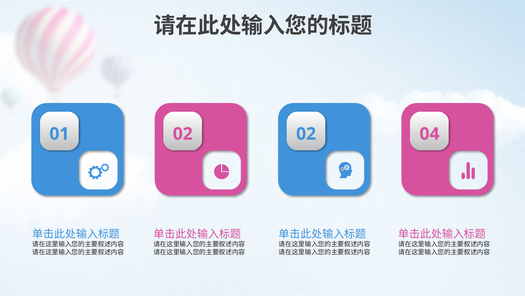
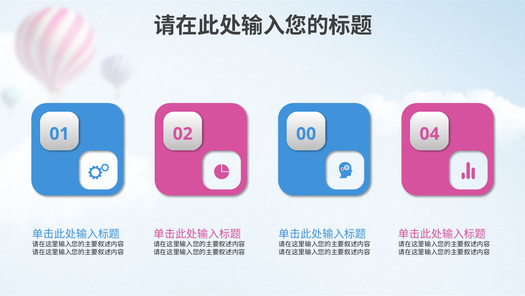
01 02: 02 -> 00 (306, 134)
